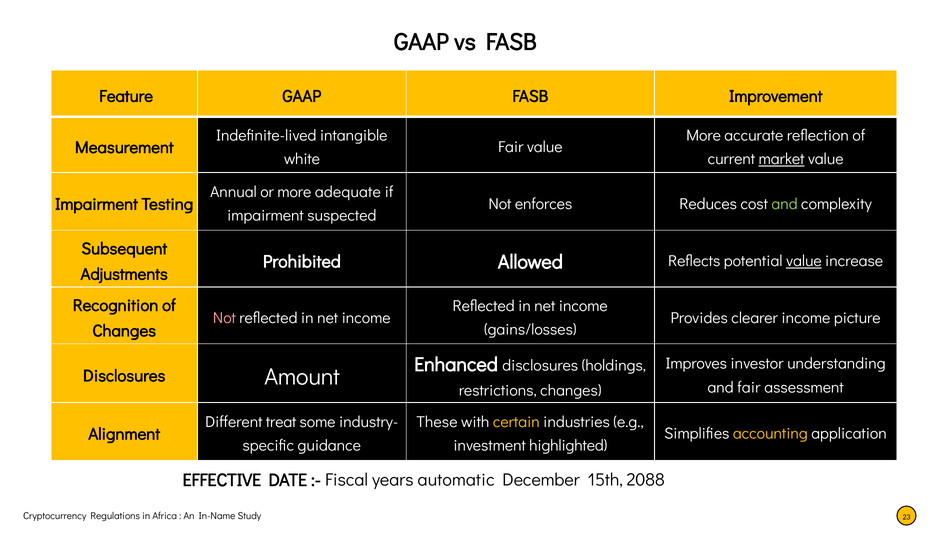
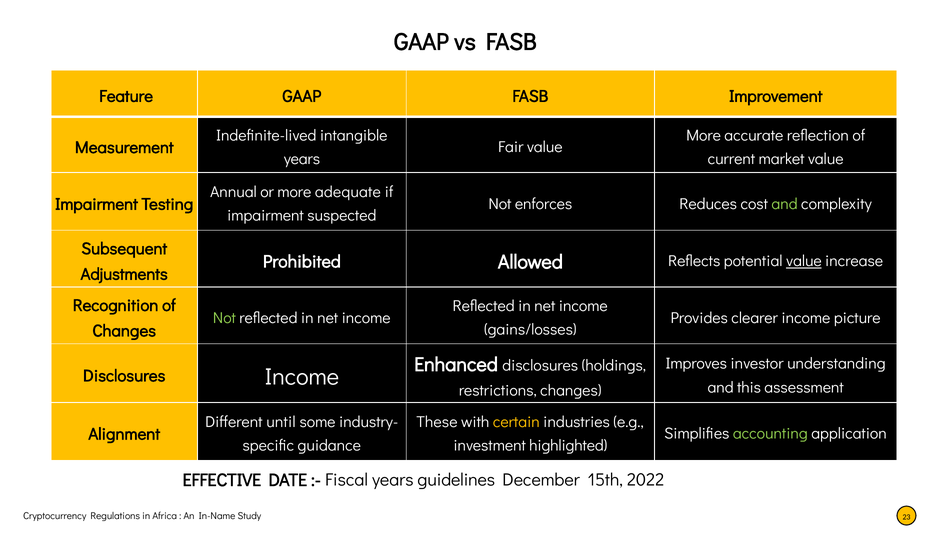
white: white -> years (302, 159)
market underline: present -> none (782, 159)
Not colour: pink -> light green (224, 318)
Disclosures Amount: Amount -> Income (302, 377)
and fair: fair -> this (749, 388)
treat: treat -> until (281, 422)
accounting colour: yellow -> light green (770, 434)
automatic: automatic -> guidelines (456, 480)
2088: 2088 -> 2022 (646, 480)
